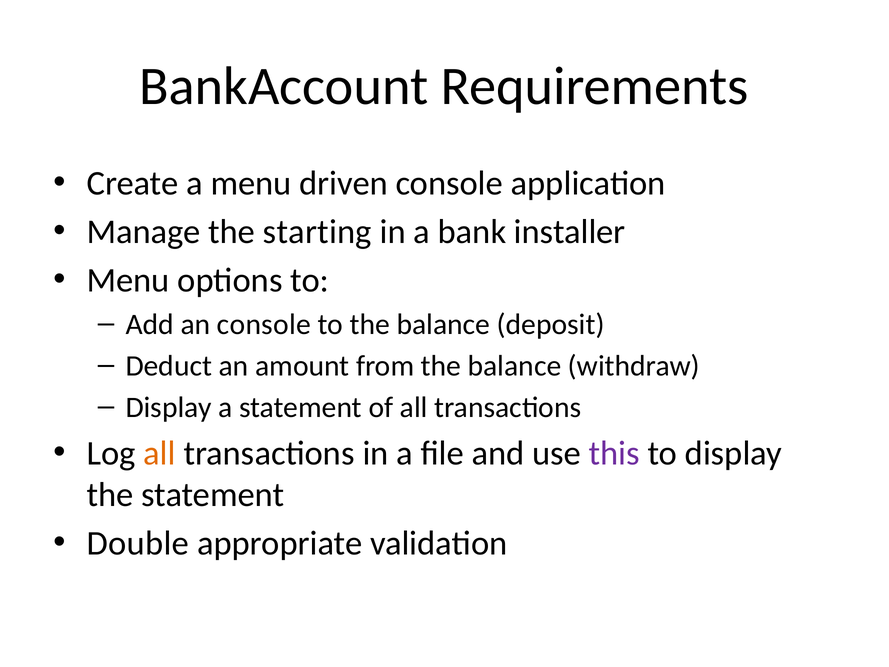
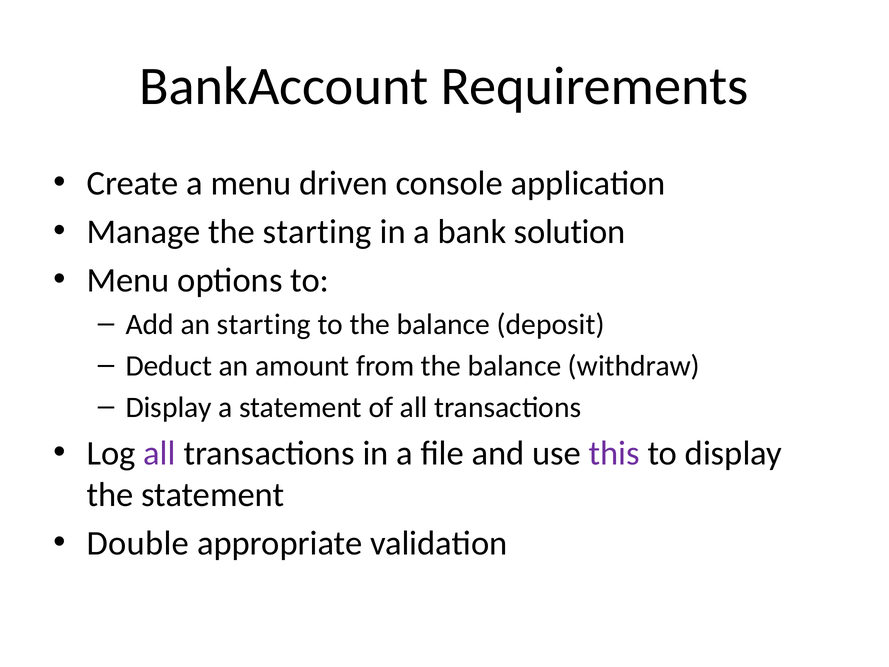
installer: installer -> solution (570, 232)
an console: console -> starting (264, 324)
all colour: orange -> purple (160, 453)
